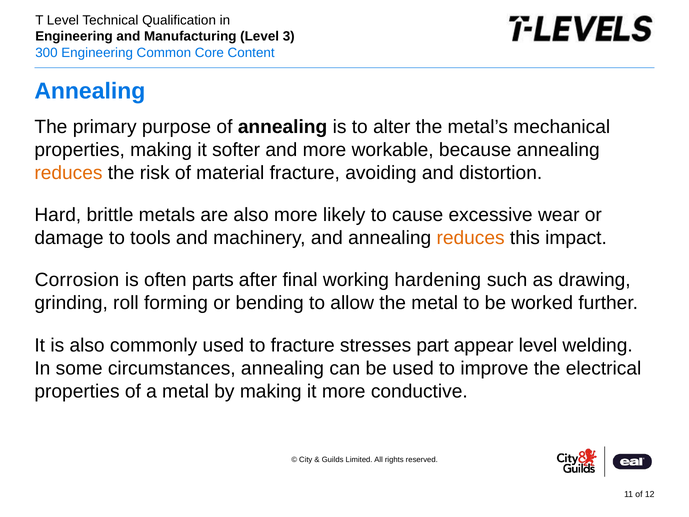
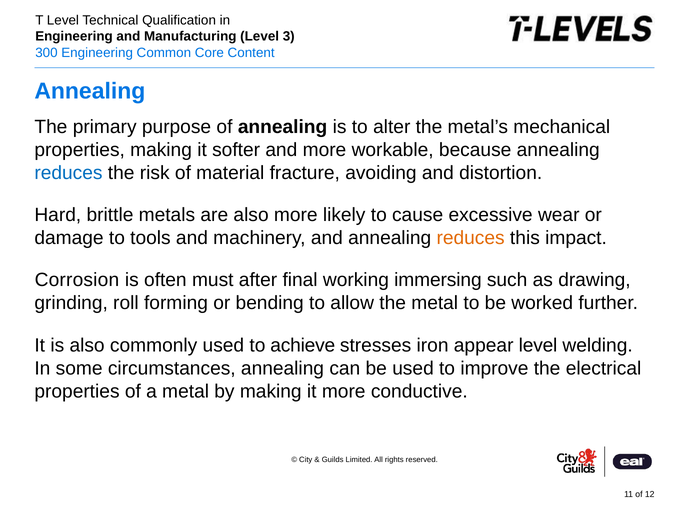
reduces colour: orange -> blue (68, 173)
parts: parts -> must (213, 280)
hardening: hardening -> immersing (438, 280)
to fracture: fracture -> achieve (303, 345)
part: part -> iron (433, 345)
